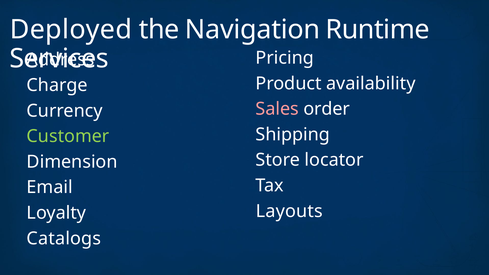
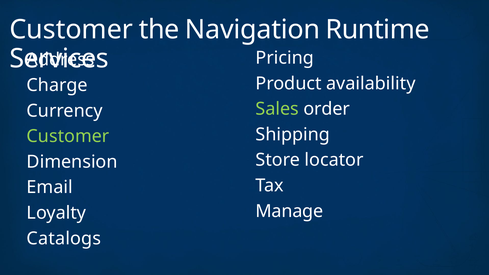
Deployed: Deployed -> Customer (71, 30)
Sales colour: pink -> light green (277, 109)
Layouts: Layouts -> Manage (289, 211)
